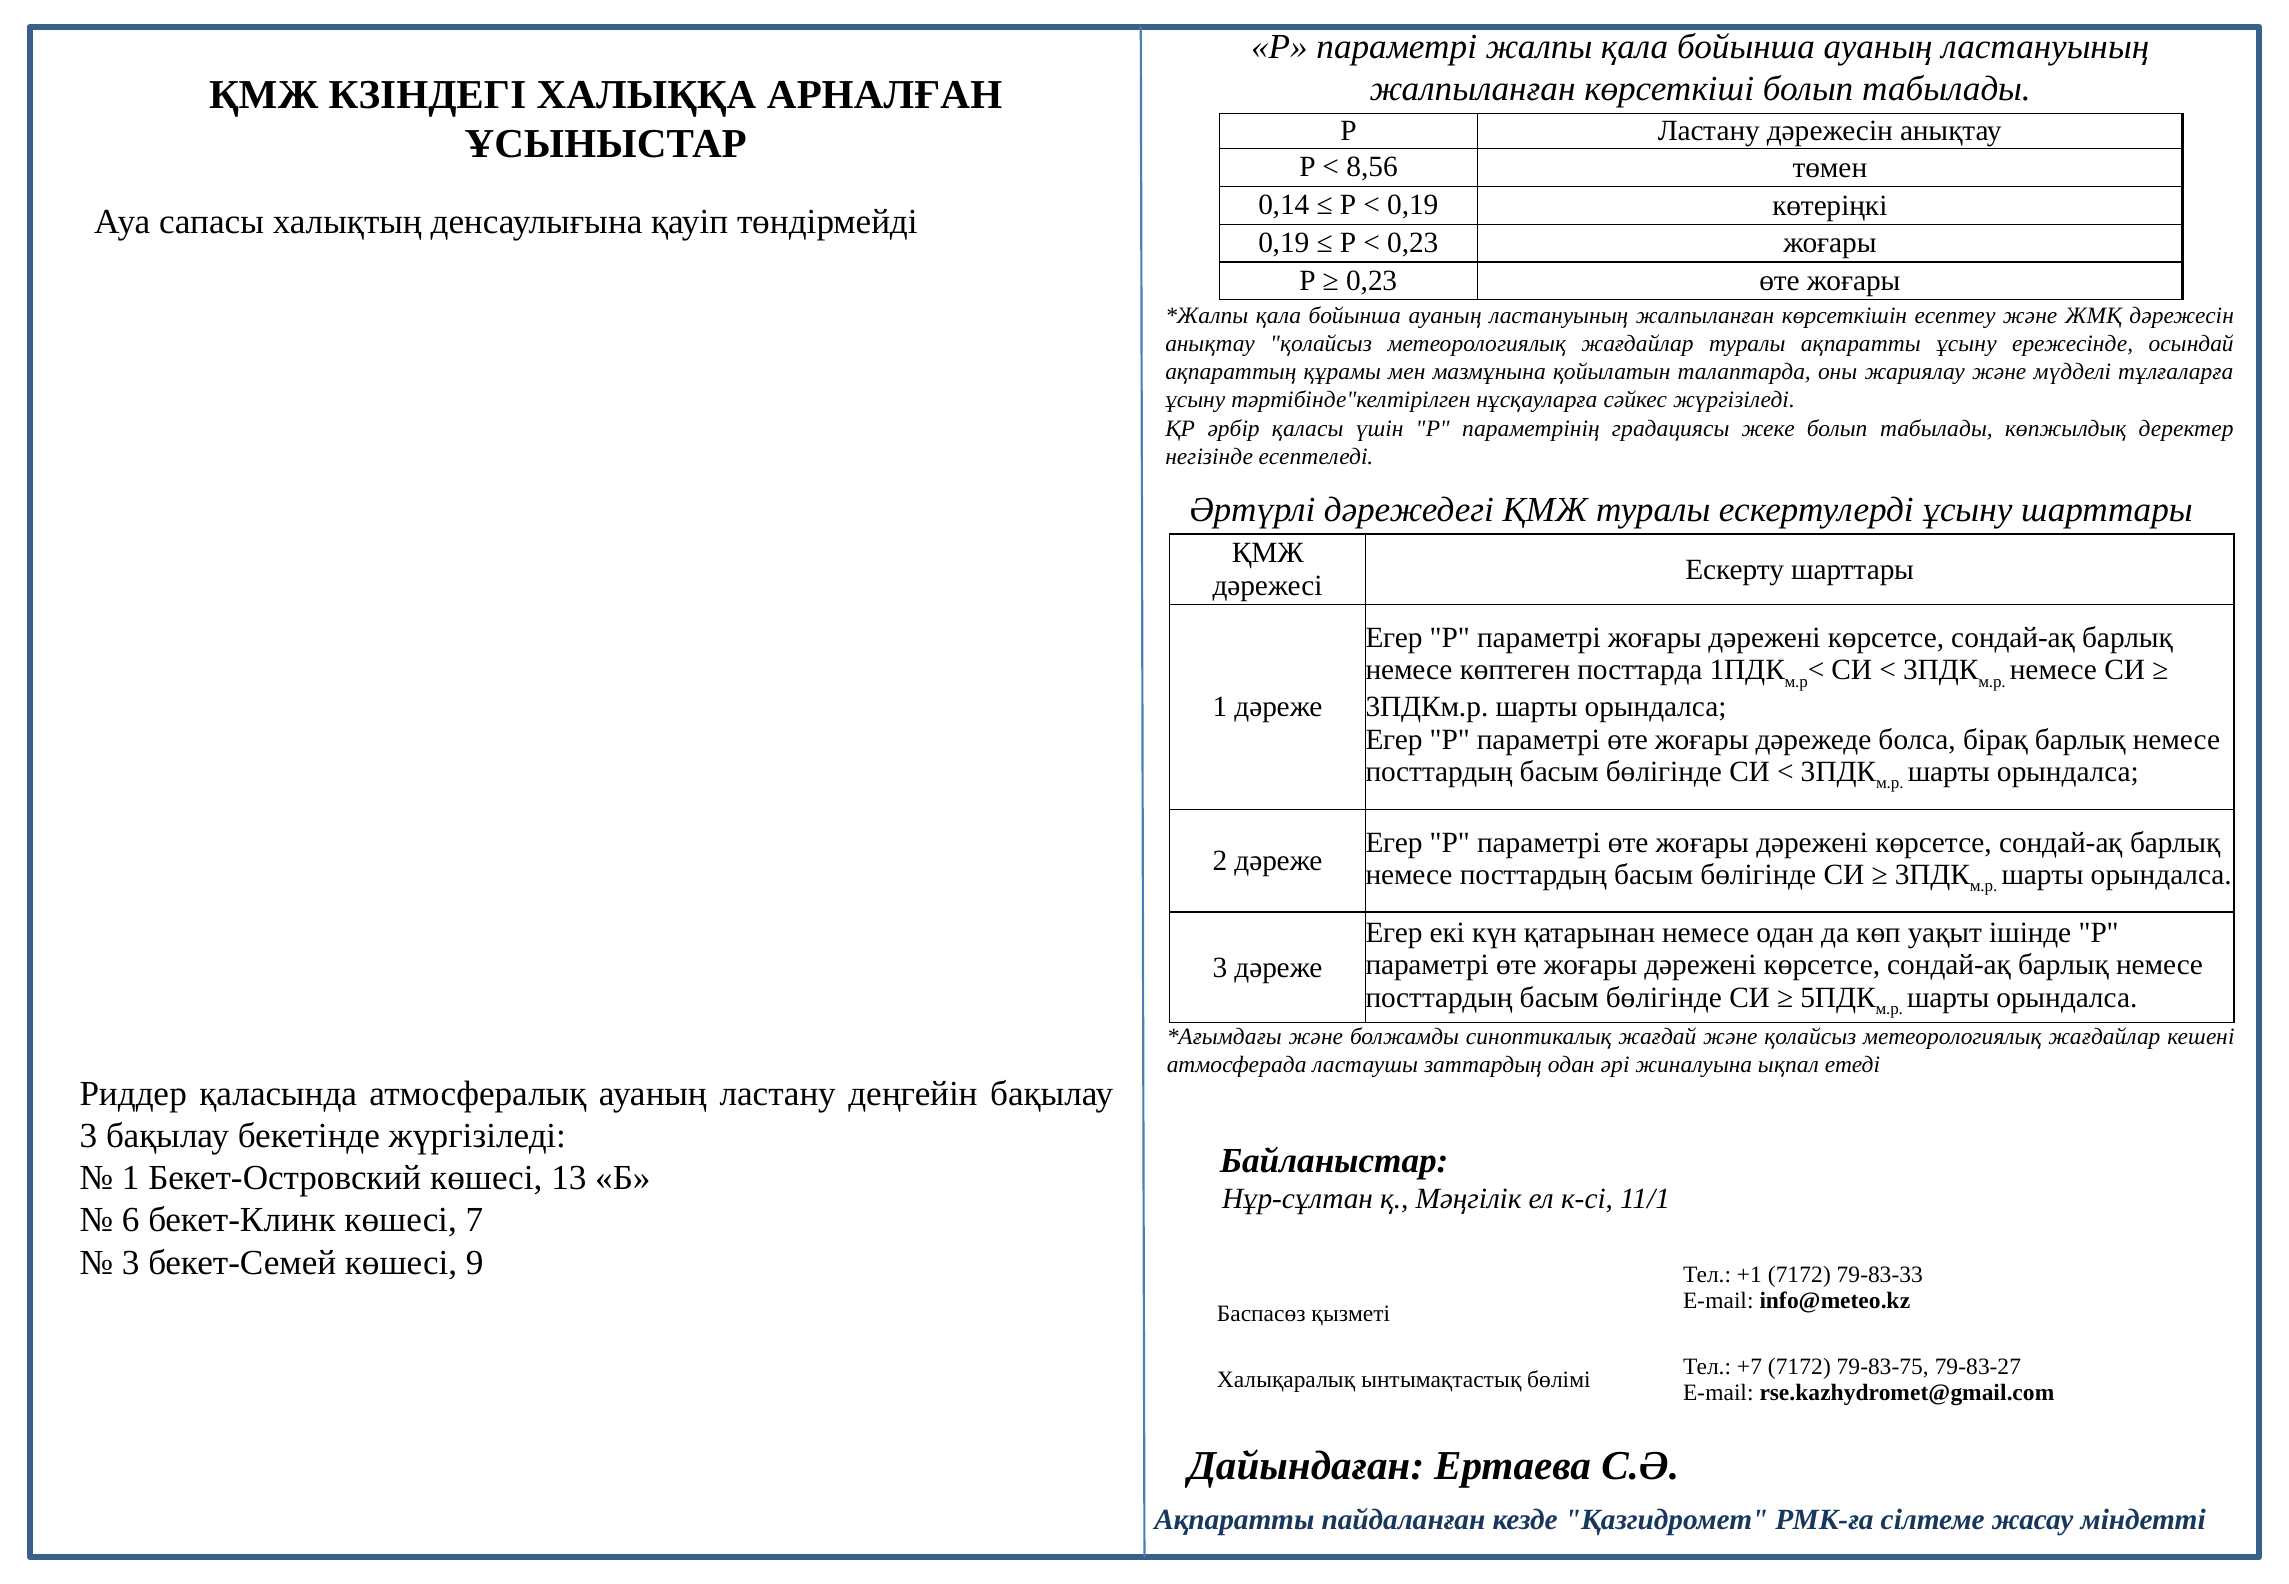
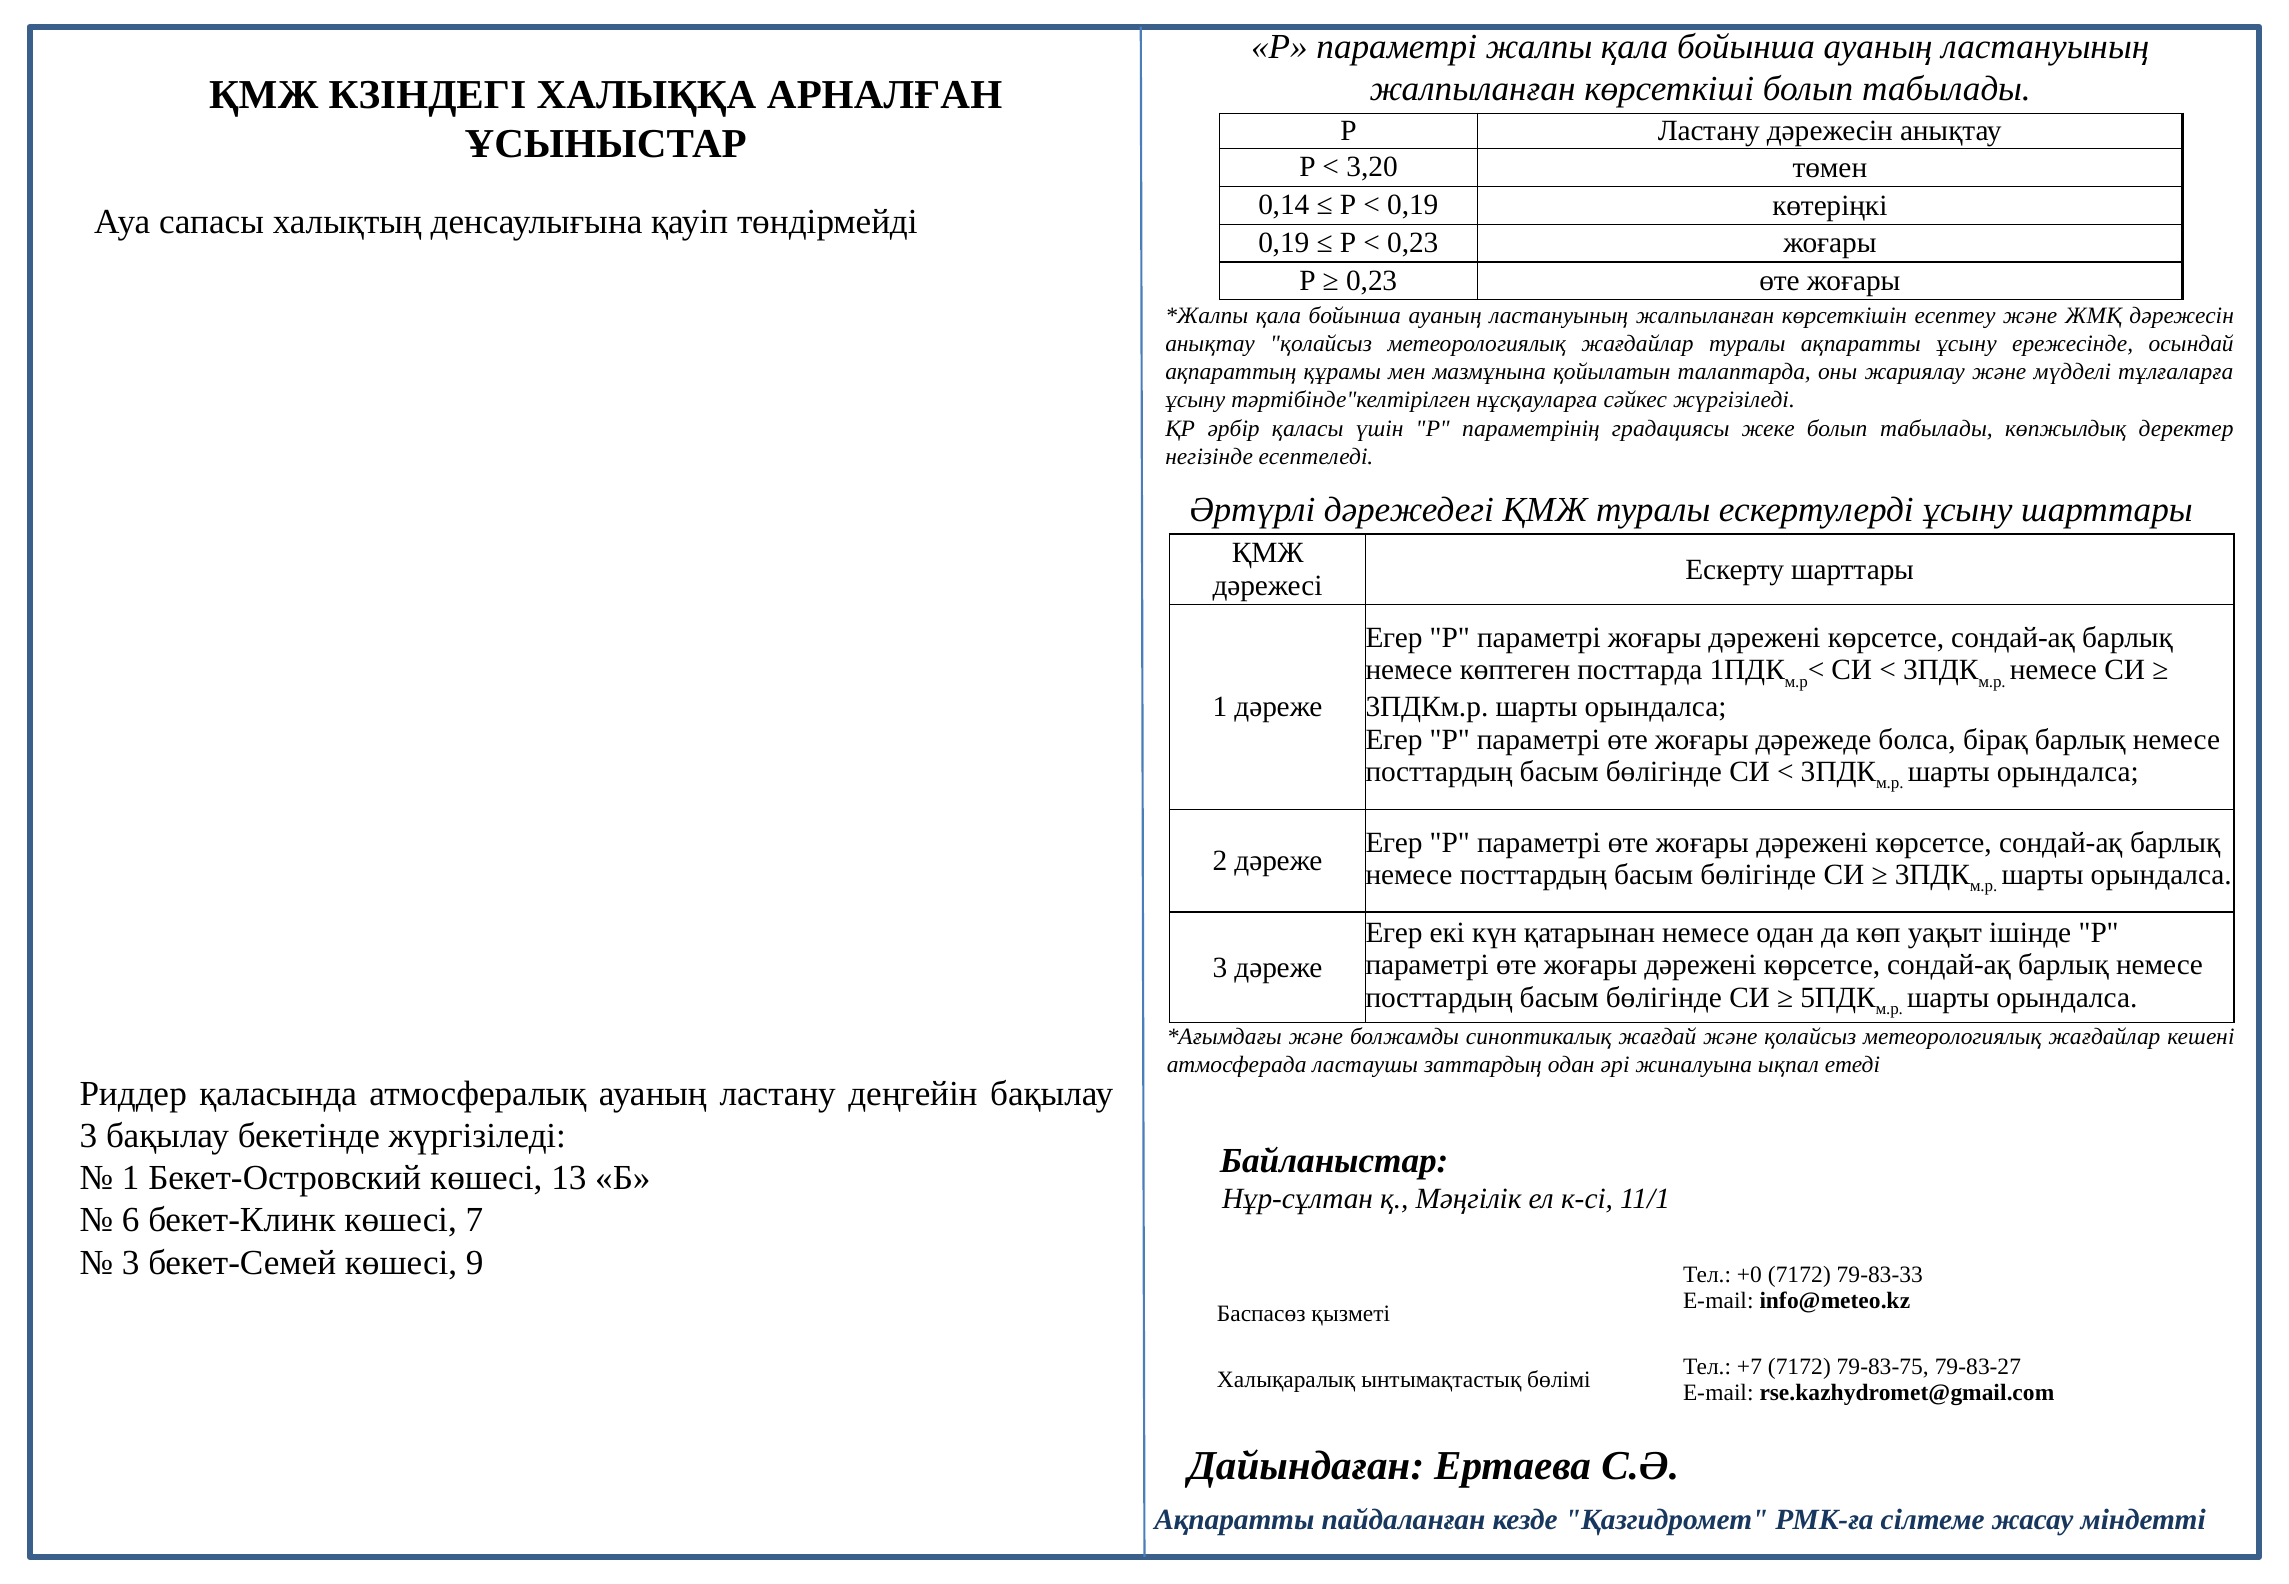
8,56: 8,56 -> 3,20 (1372, 167)
+1: +1 -> +0 (1749, 1275)
